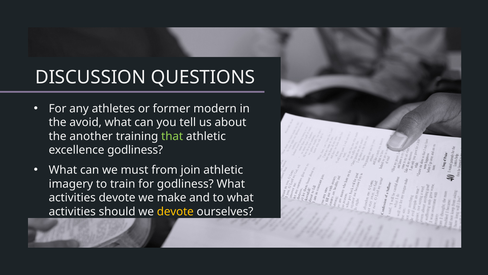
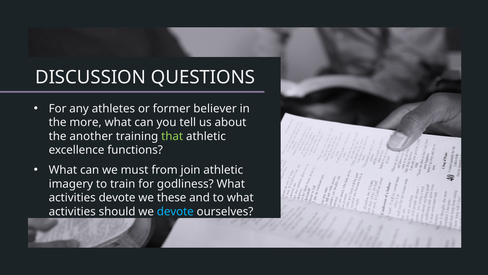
modern: modern -> believer (215, 108)
avoid: avoid -> more (86, 122)
excellence godliness: godliness -> functions (135, 150)
make: make -> these (172, 197)
devote colour: yellow -> light blue (175, 211)
